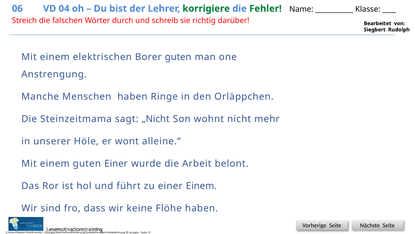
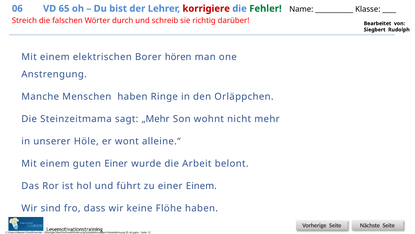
04: 04 -> 65 (64, 9)
korrigiere colour: green -> red (206, 9)
Borer guten: guten -> hören (178, 57)
„Nicht: „Nicht -> „Mehr (156, 119)
